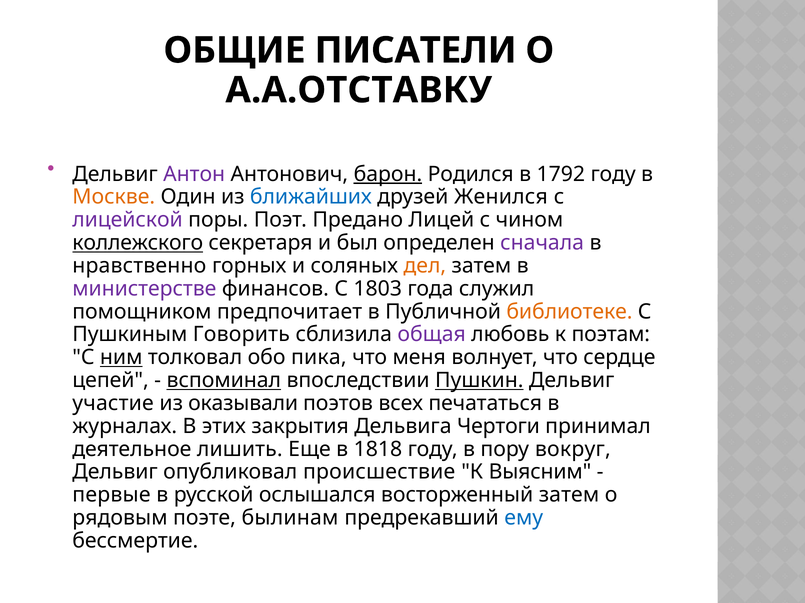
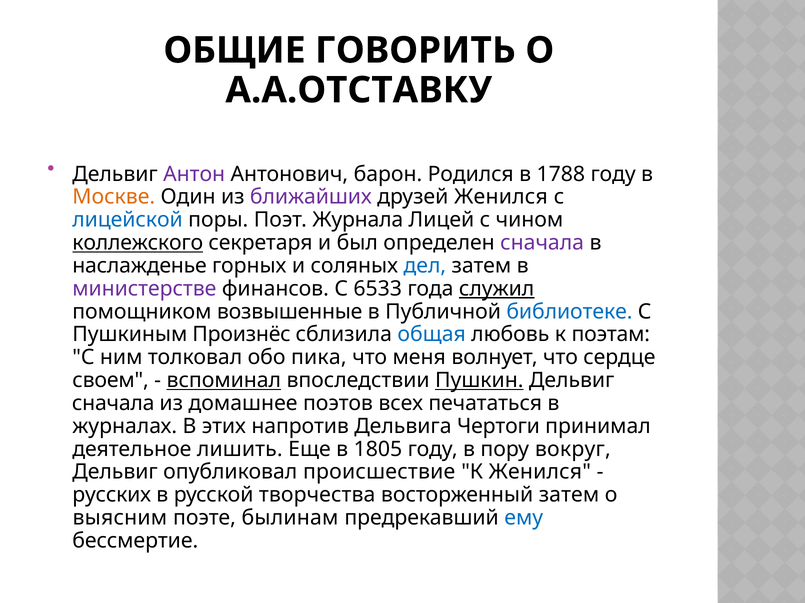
ПИСАТЕЛИ: ПИСАТЕЛИ -> ГОВОРИТЬ (415, 50)
барон underline: present -> none (388, 174)
1792: 1792 -> 1788 (561, 174)
ближайших colour: blue -> purple (311, 197)
лицейской colour: purple -> blue (128, 220)
Предано: Предано -> Журнала (358, 220)
нравственно: нравственно -> наслажденье (140, 266)
дел colour: orange -> blue (425, 266)
1803: 1803 -> 6533 (378, 289)
служил underline: none -> present (497, 289)
предпочитает: предпочитает -> возвышенные (290, 312)
библиотеке colour: orange -> blue (569, 312)
Говорить: Говорить -> Произнёс (242, 335)
общая colour: purple -> blue (432, 335)
ним underline: present -> none (121, 358)
цепей: цепей -> своем (111, 381)
участие: участие -> сначала (113, 404)
оказывали: оказывали -> домашнее (243, 404)
закрытия: закрытия -> напротив (300, 427)
1818: 1818 -> 1805 (378, 450)
К Выясним: Выясним -> Женился (540, 473)
первые: первые -> русских (112, 495)
ослышался: ослышался -> творчества (317, 495)
рядовым: рядовым -> выясним (120, 518)
